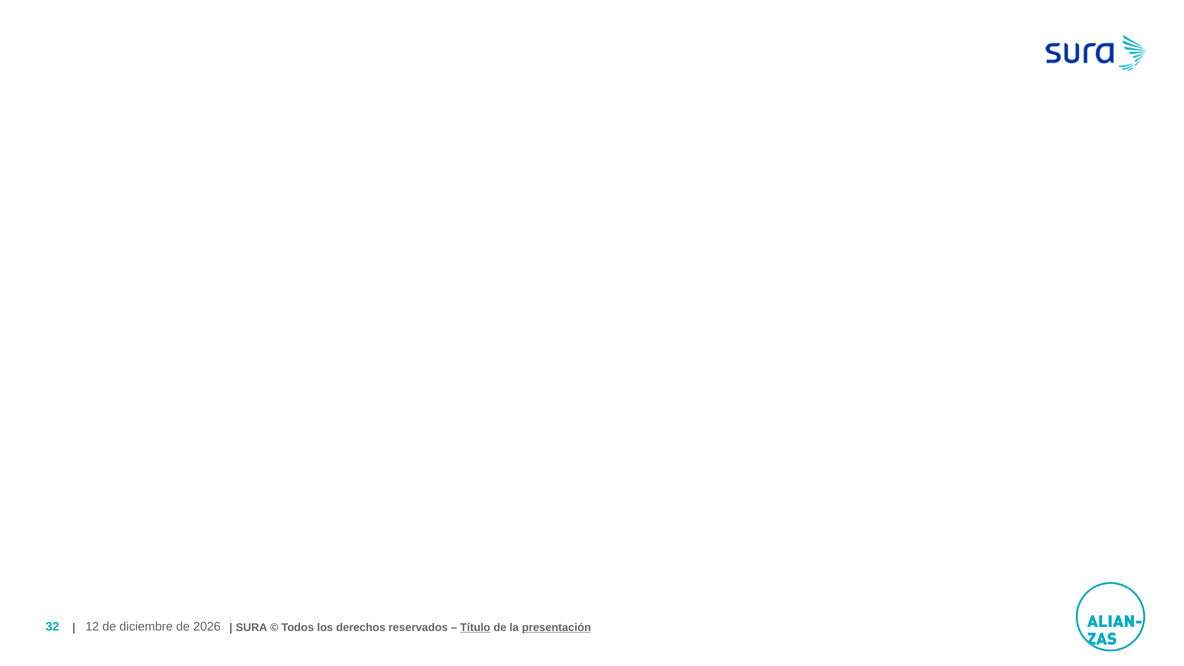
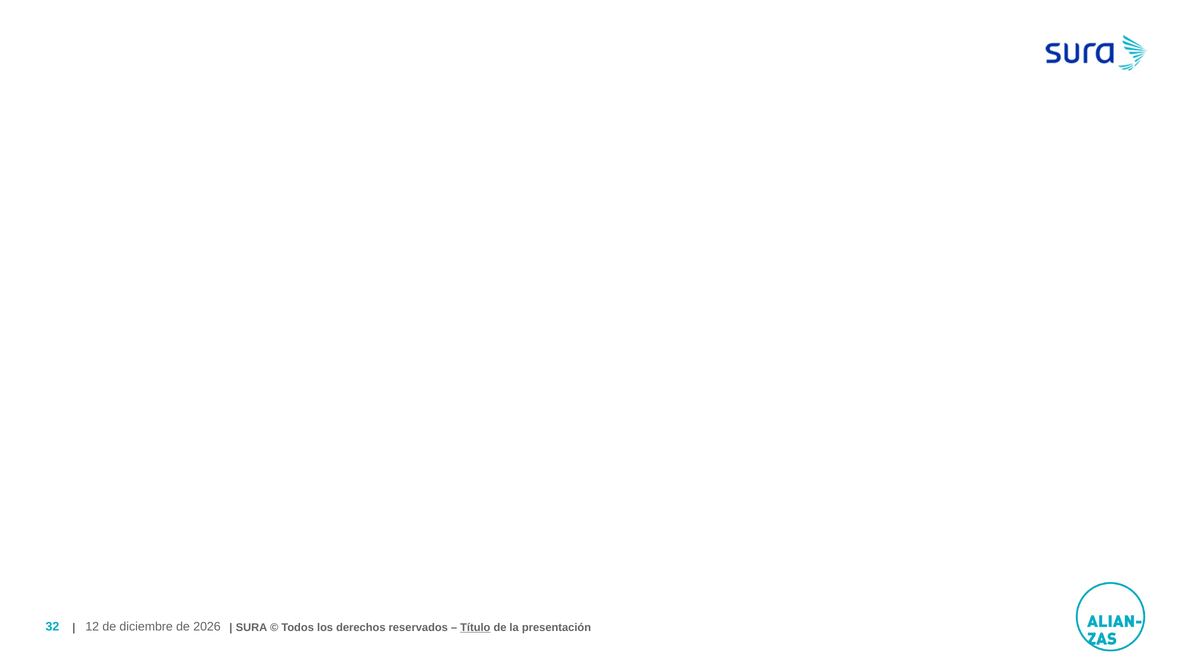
presentación underline: present -> none (556, 628)
